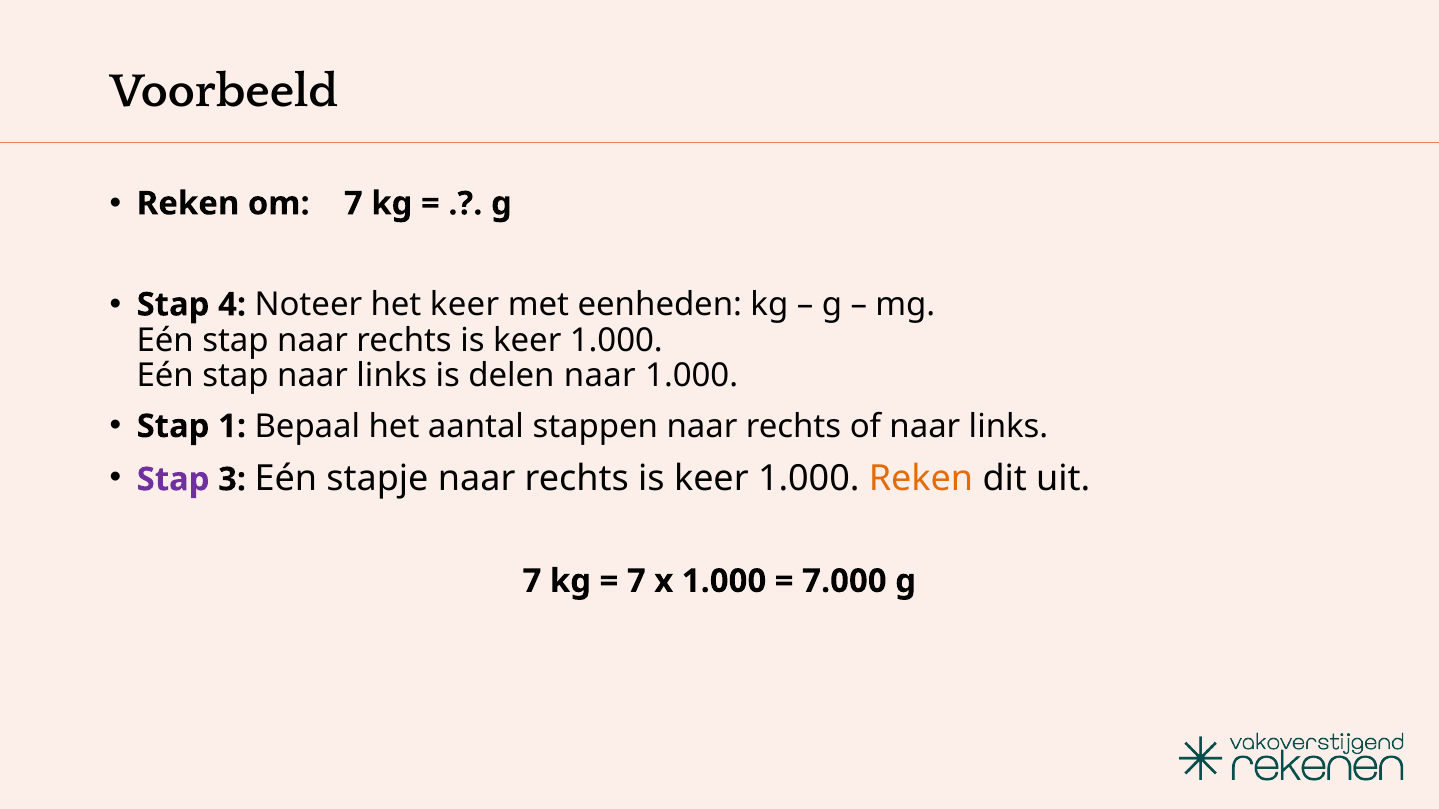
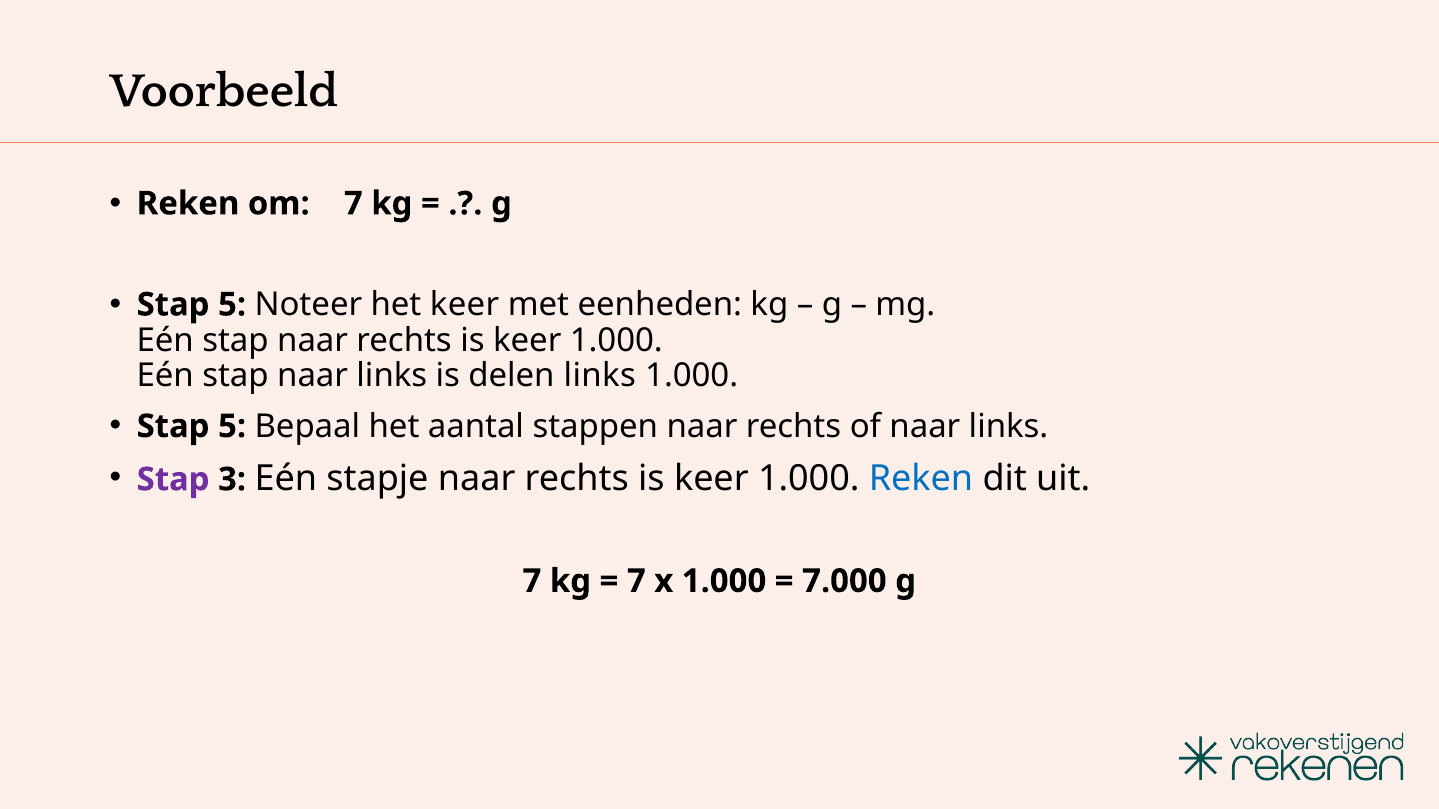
4: 4 -> 5 (232, 305)
delen naar: naar -> links (600, 376)
1: 1 -> 5 (232, 426)
Reken colour: orange -> blue (921, 479)
